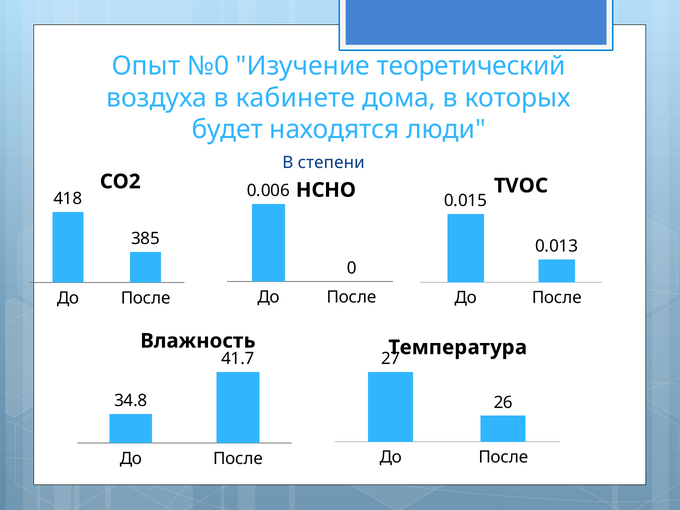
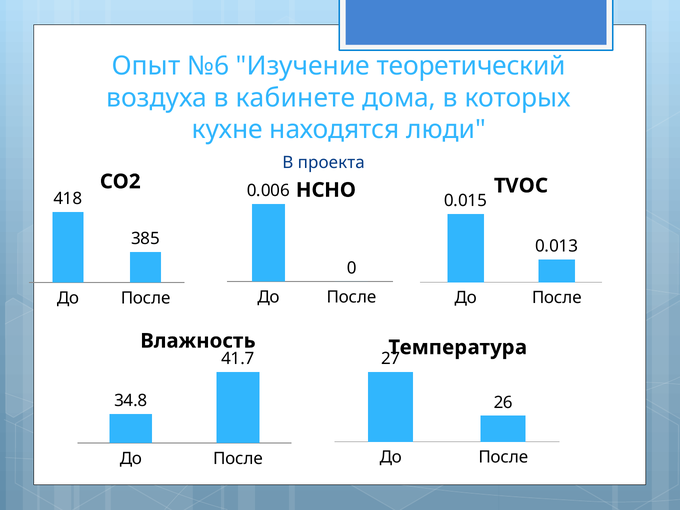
№0: №0 -> №6 (208, 66)
будет: будет -> кухне (227, 130)
степени: степени -> проекта (331, 163)
